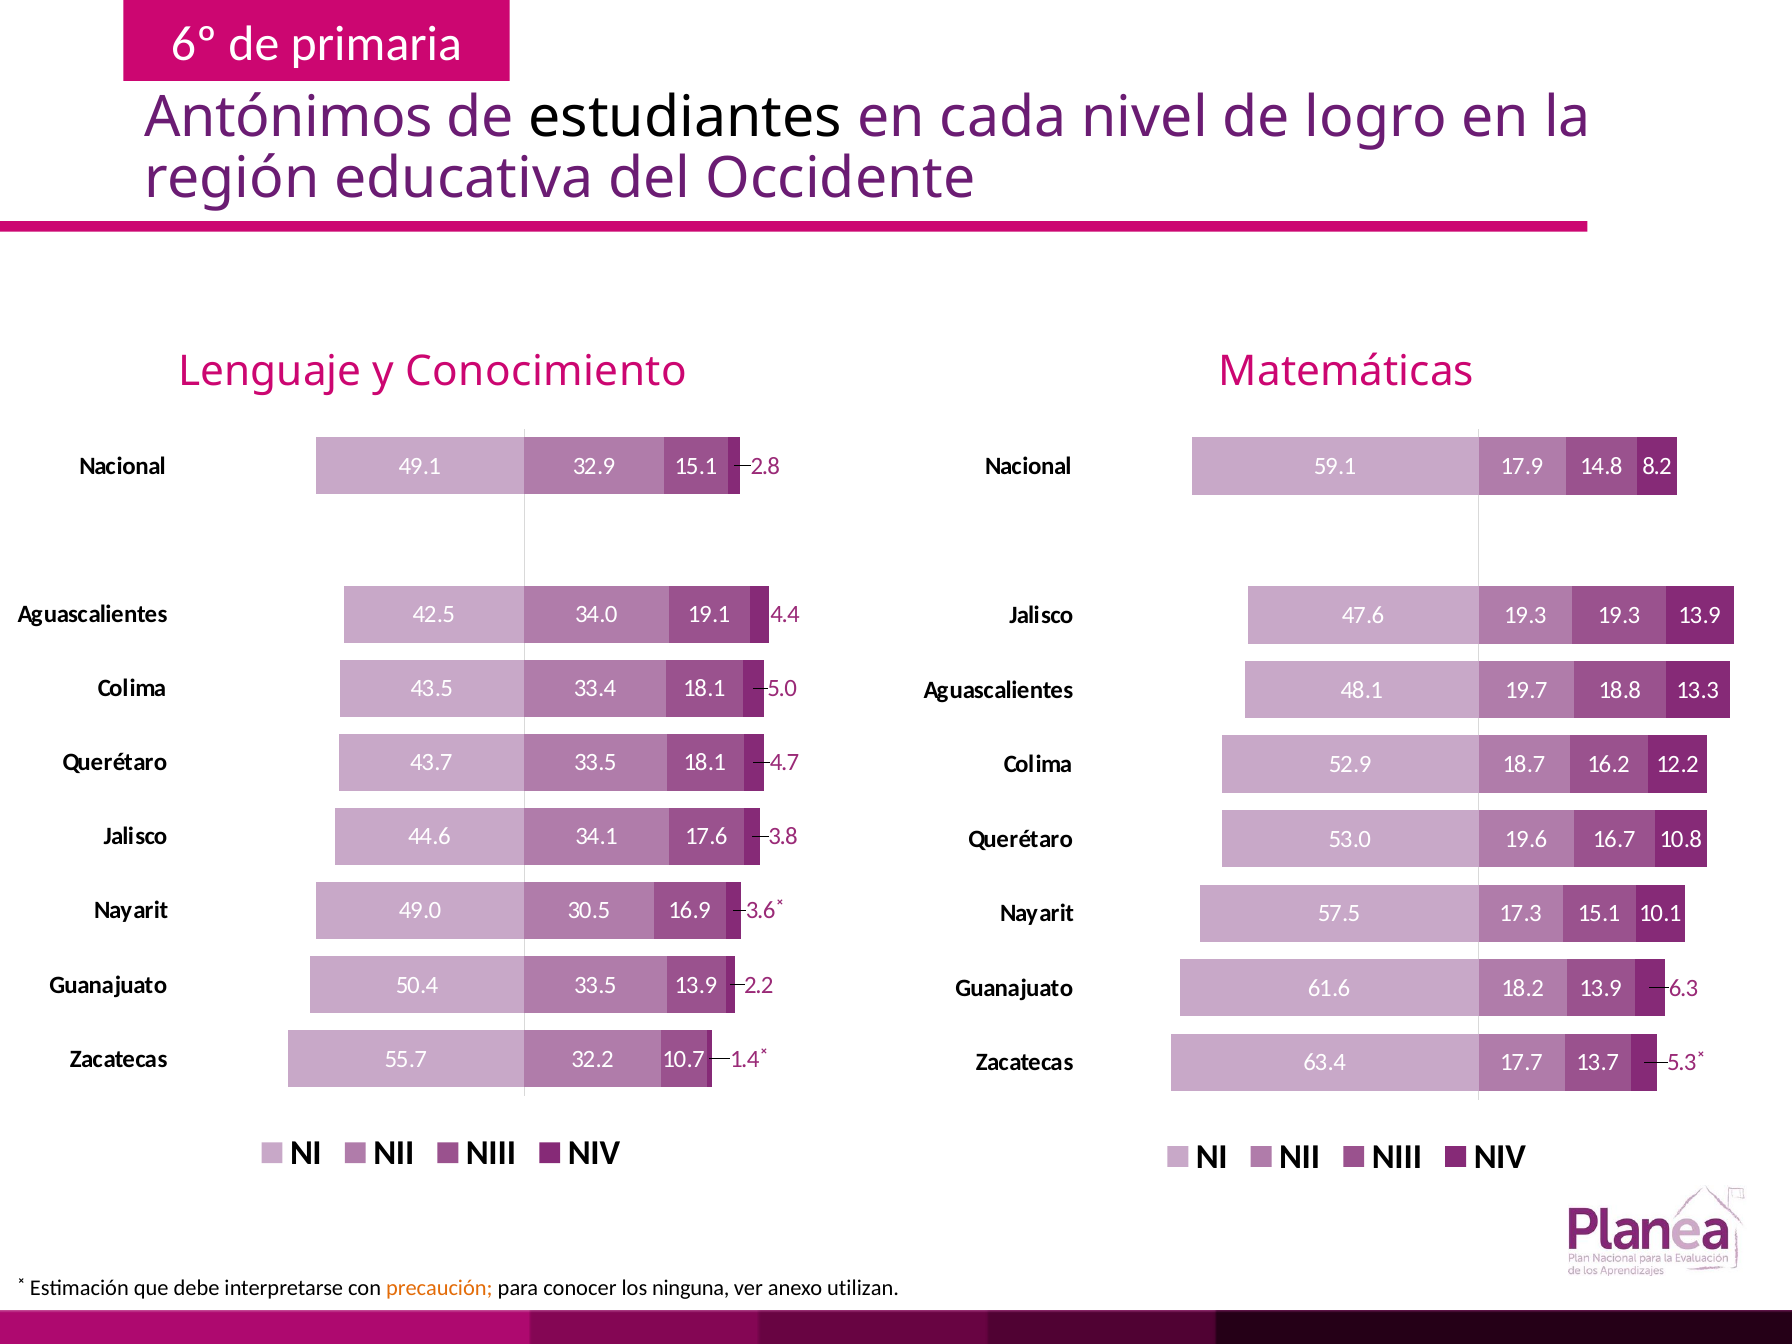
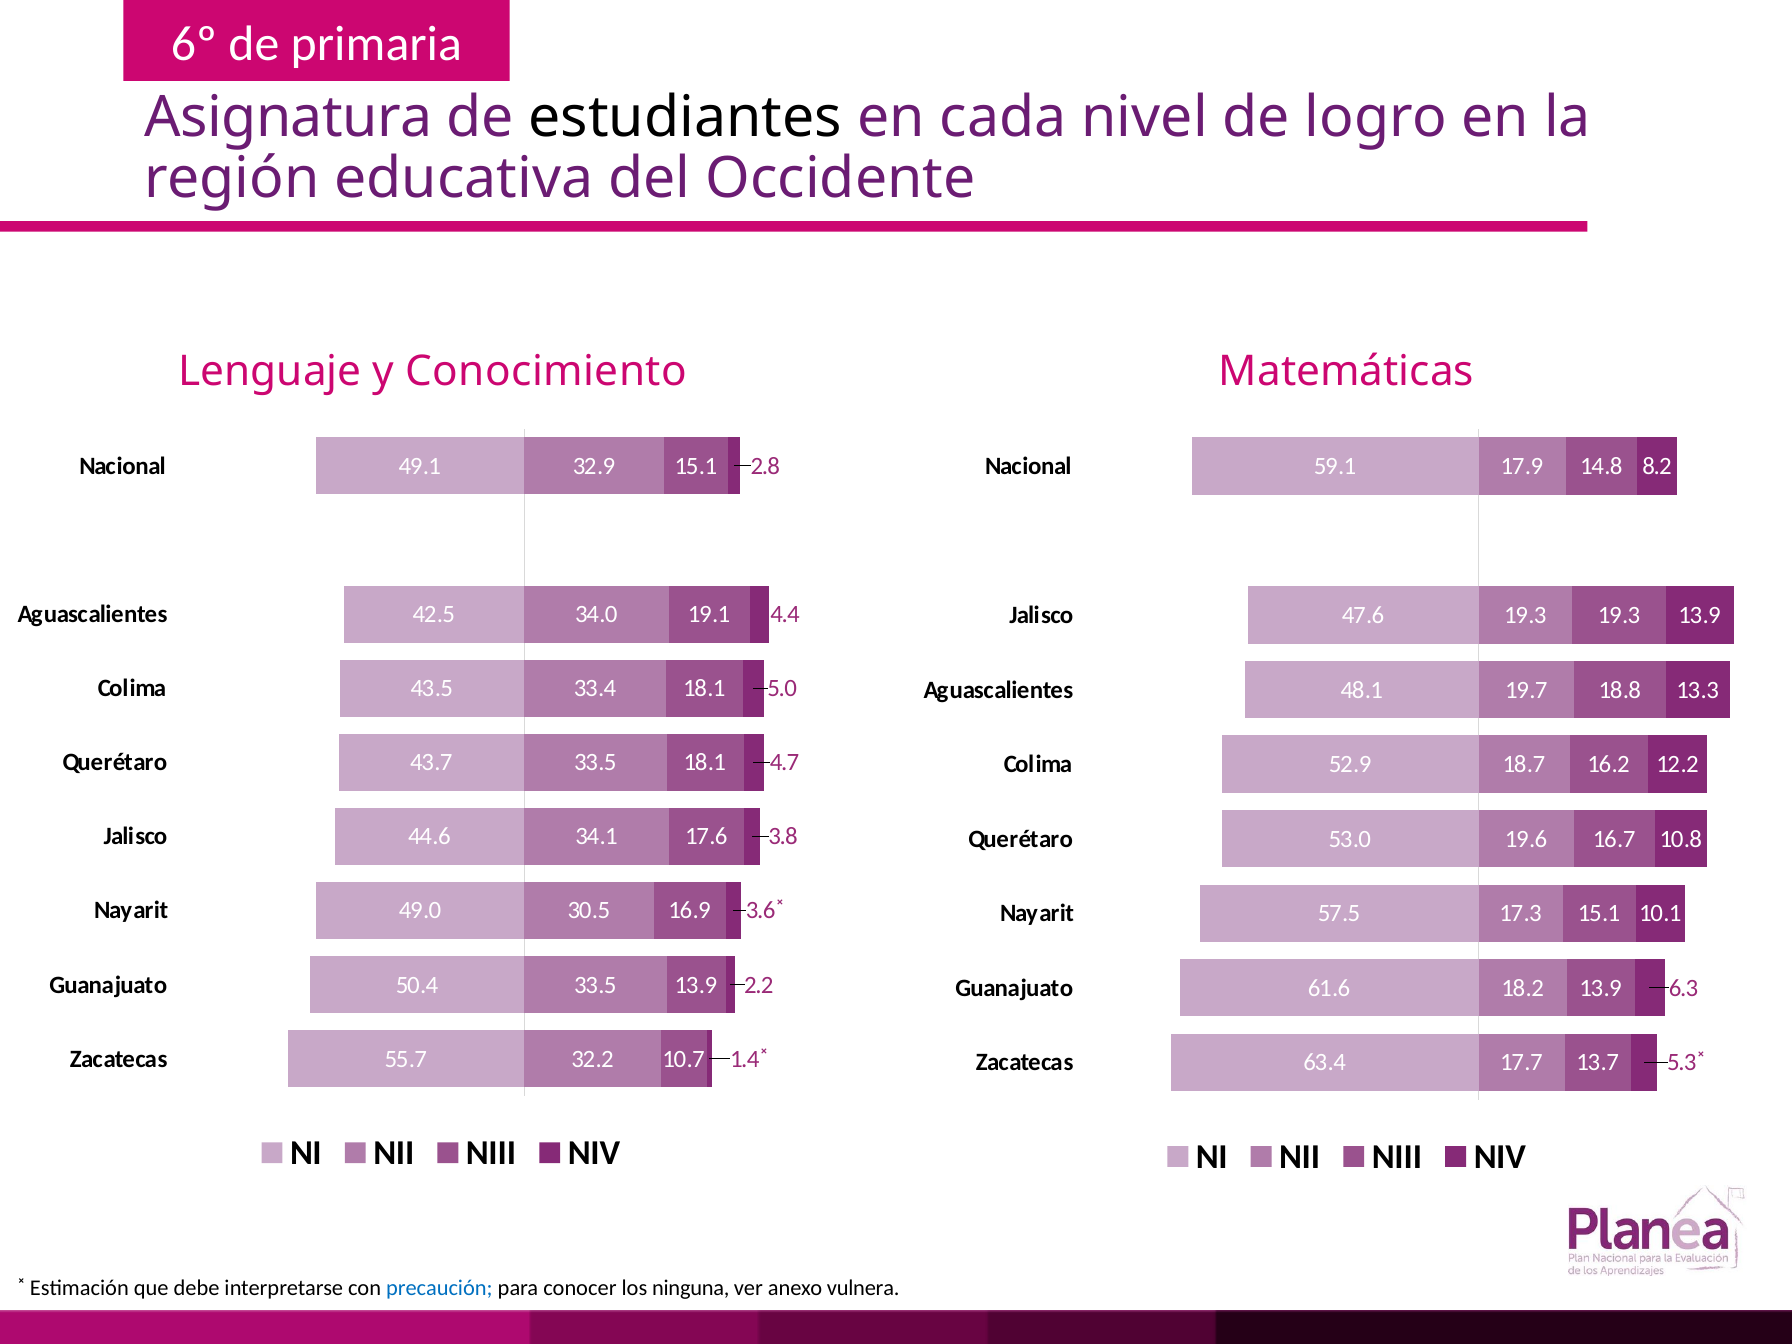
Antónimos: Antónimos -> Asignatura (288, 117)
precaución colour: orange -> blue (439, 1288)
utilizan: utilizan -> vulnera (863, 1288)
